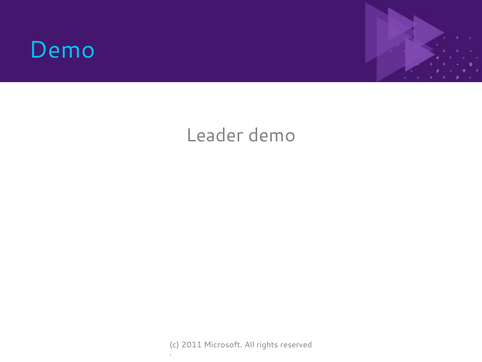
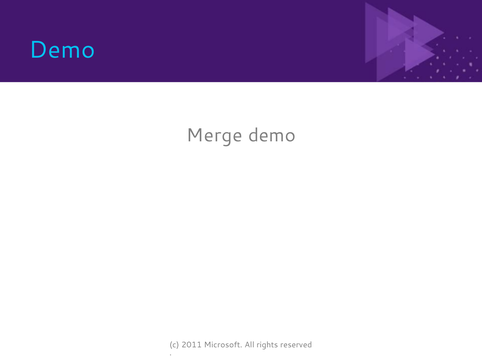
Leader: Leader -> Merge (214, 135)
